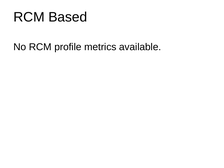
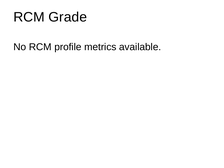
Based: Based -> Grade (68, 17)
